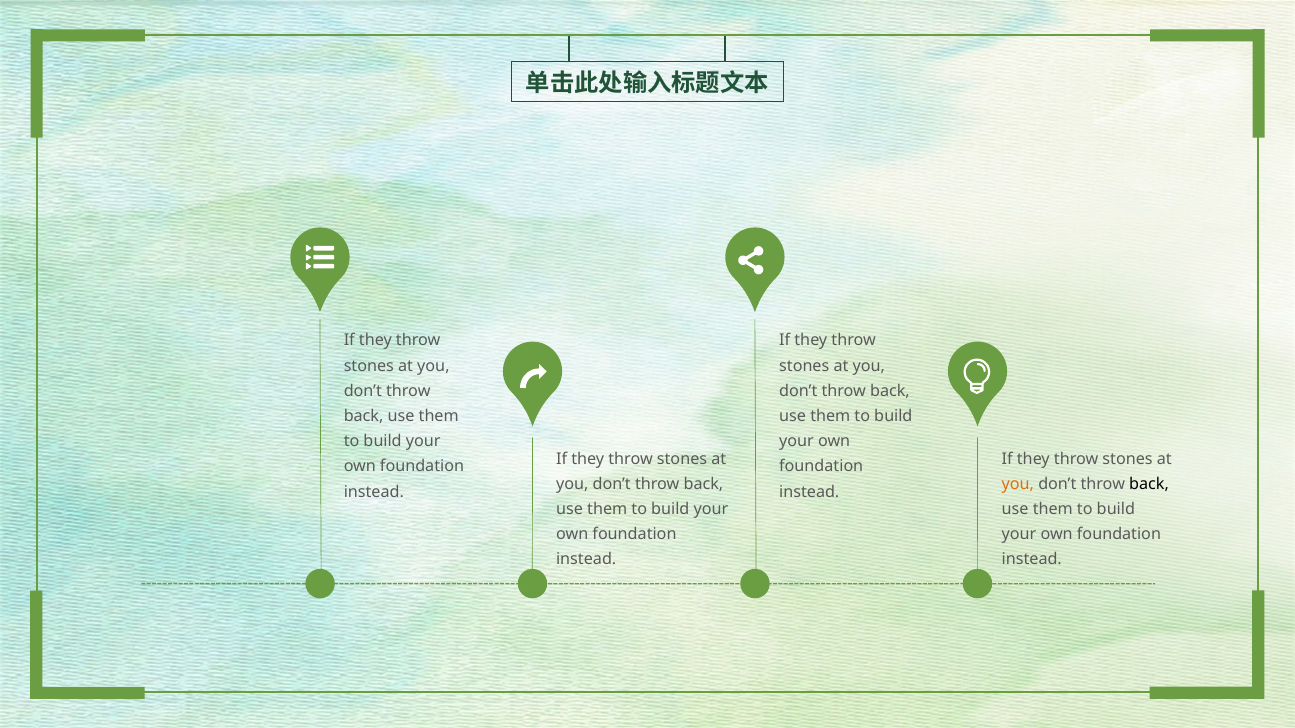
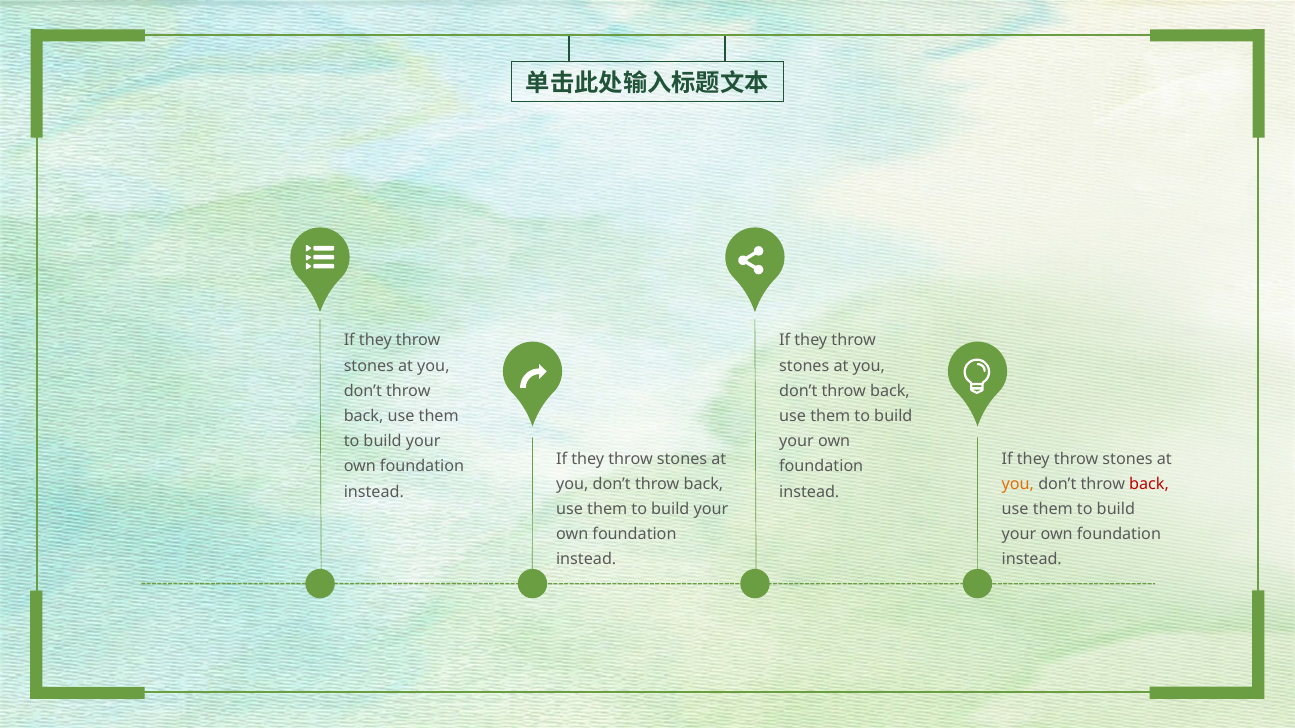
back colour: black -> red (1149, 484)
